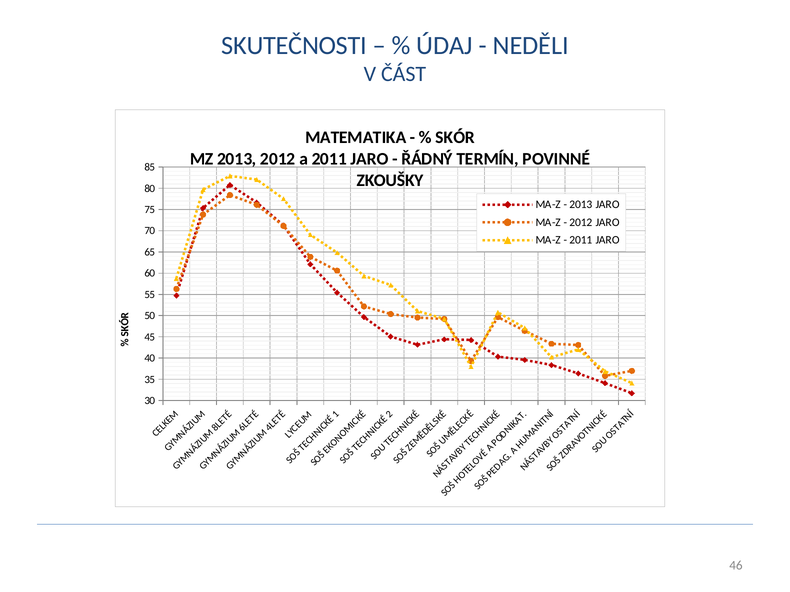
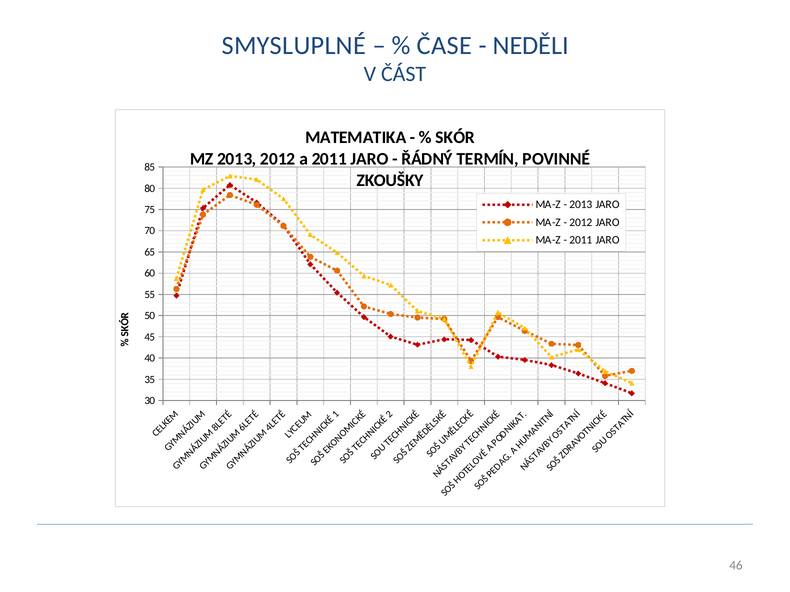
SKUTEČNOSTI: SKUTEČNOSTI -> SMYSLUPLNÉ (294, 45)
ÚDAJ: ÚDAJ -> ČASE (444, 45)
